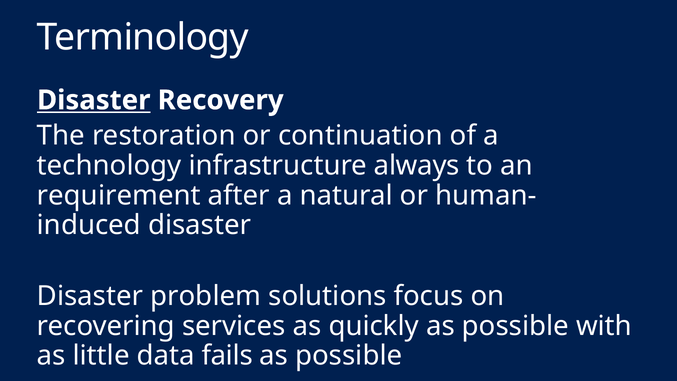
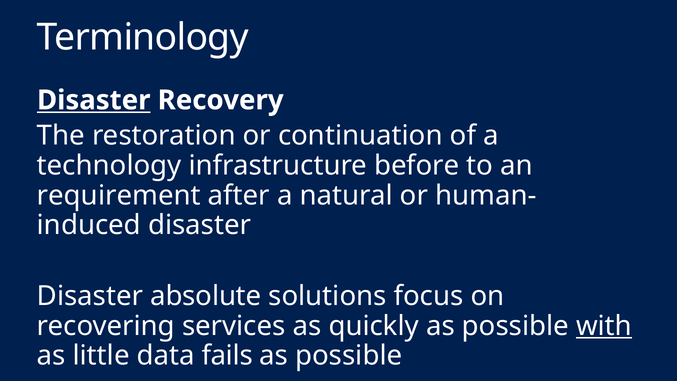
always: always -> before (417, 165)
problem: problem -> absolute (206, 296)
with underline: none -> present (604, 326)
